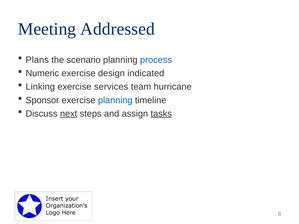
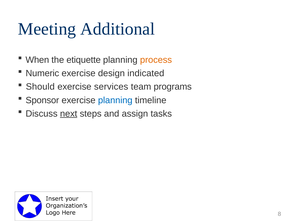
Addressed: Addressed -> Additional (118, 29)
Plans: Plans -> When (37, 60)
scenario: scenario -> etiquette (84, 60)
process colour: blue -> orange (156, 60)
Linking: Linking -> Should (40, 87)
hurricane: hurricane -> programs (173, 87)
tasks underline: present -> none (161, 114)
